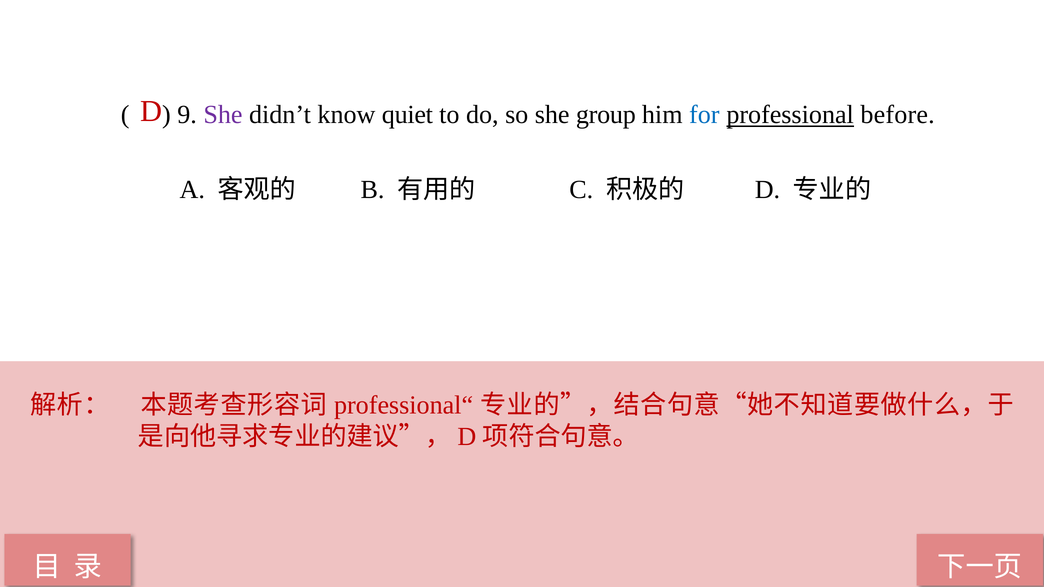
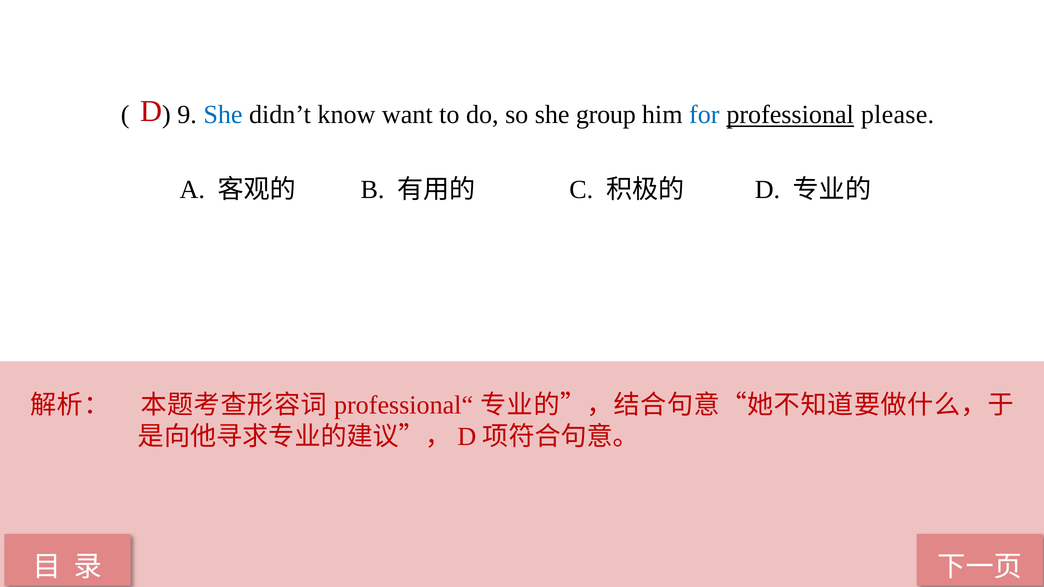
She colour: purple -> blue (223, 115)
quiet: quiet -> want (407, 115)
before: before -> please (898, 115)
